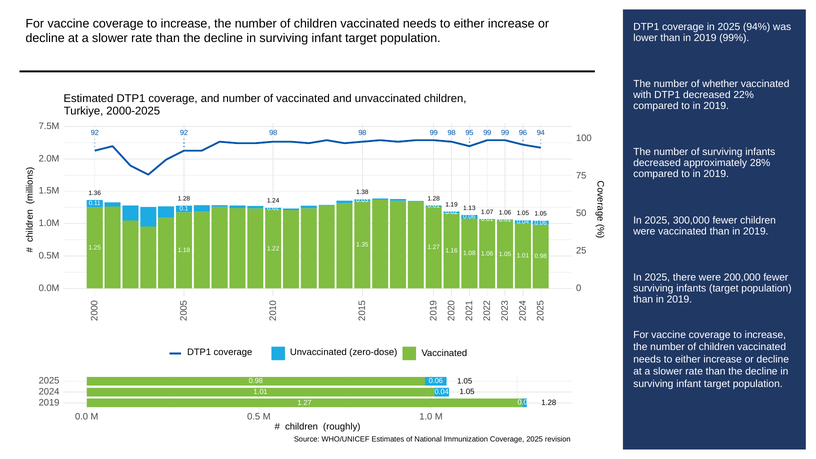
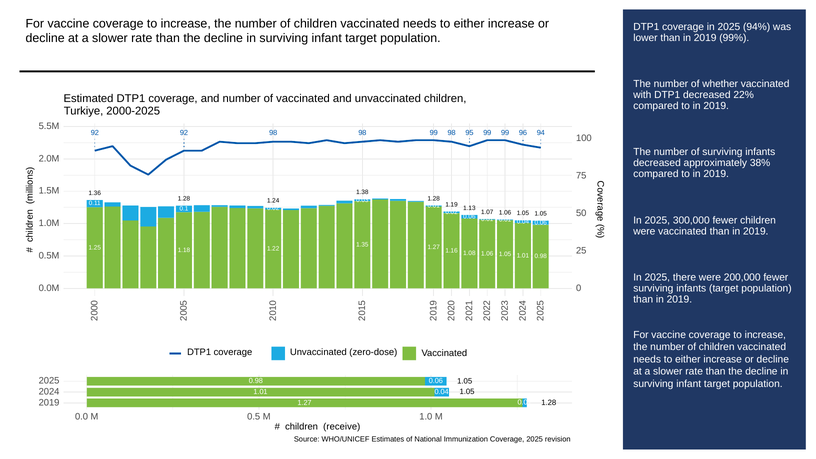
7.5M: 7.5M -> 5.5M (49, 126)
28%: 28% -> 38% (760, 163)
roughly: roughly -> receive (342, 427)
